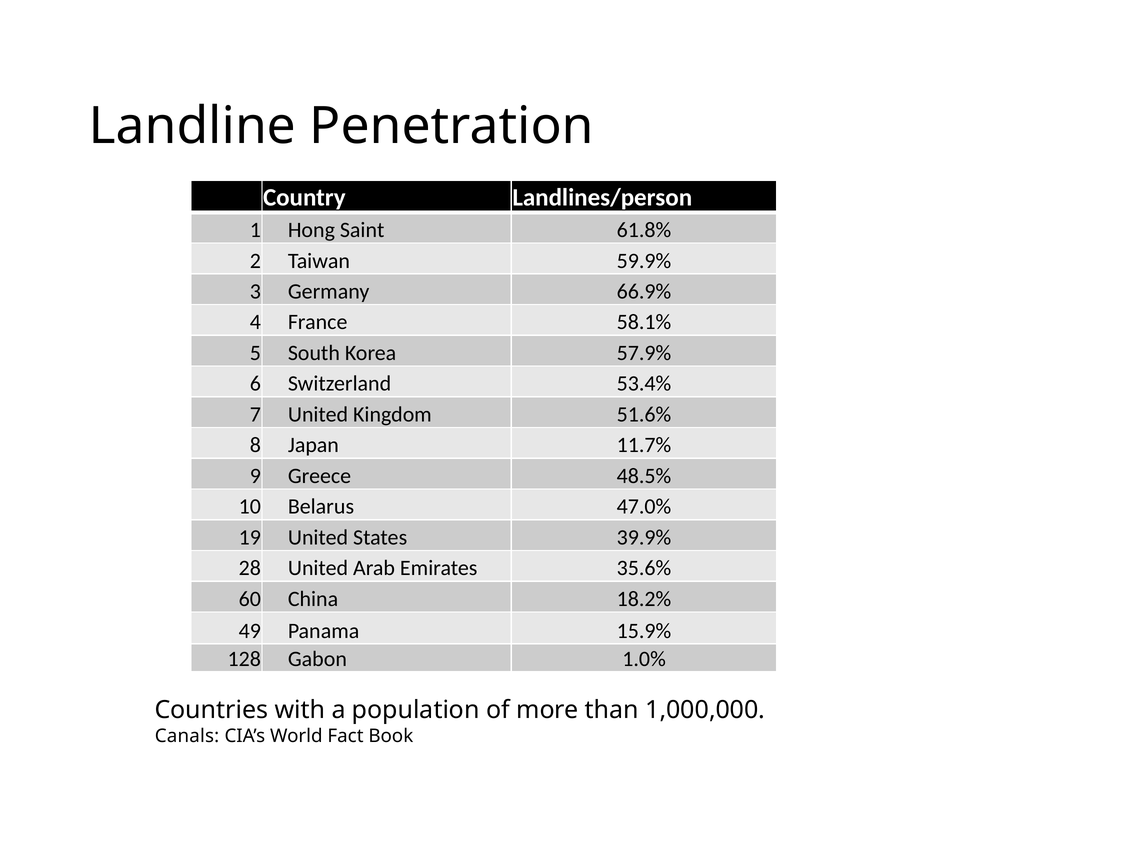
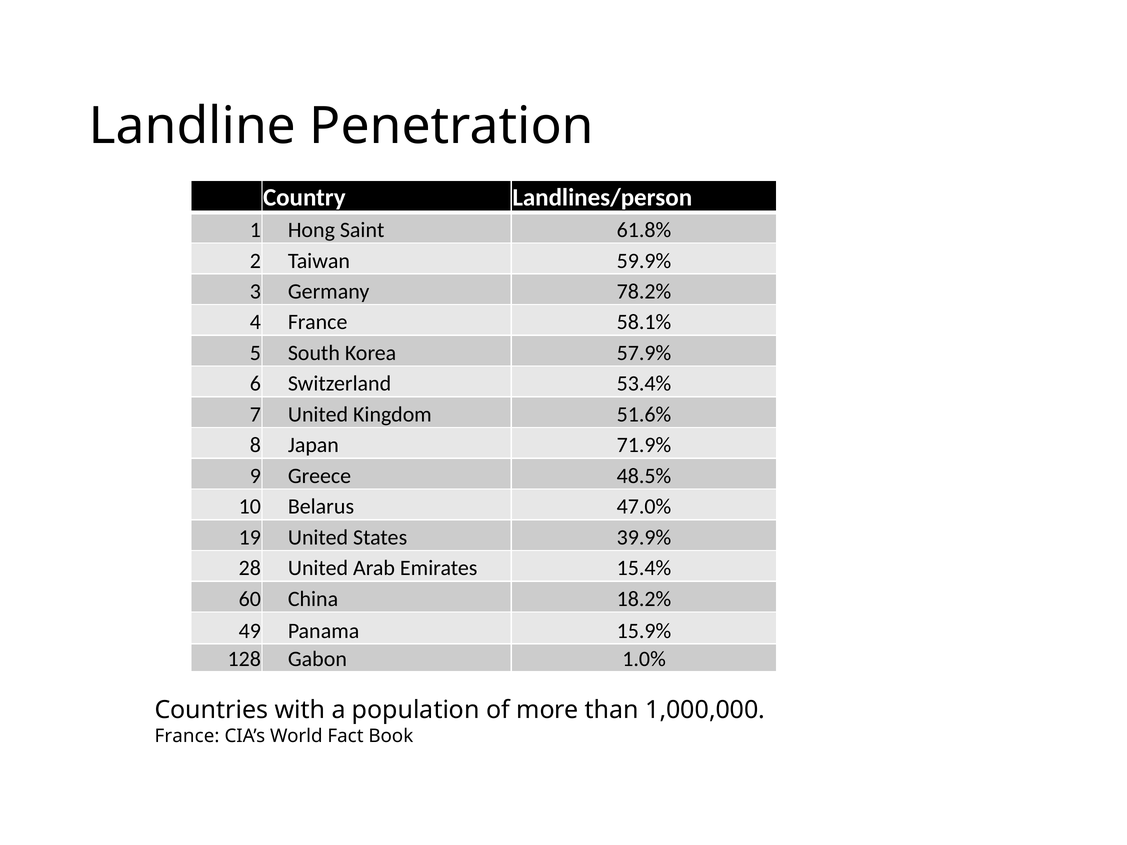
66.9%: 66.9% -> 78.2% (644, 292)
11.7%: 11.7% -> 71.9% (644, 445)
35.6%: 35.6% -> 15.4% (644, 568)
Canals: Canals -> France (187, 736)
